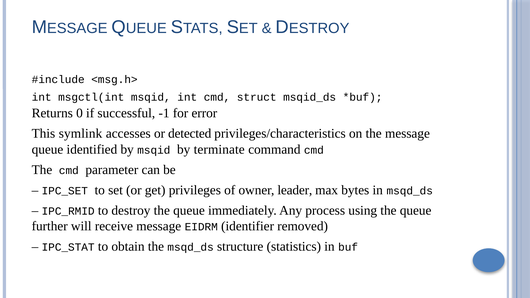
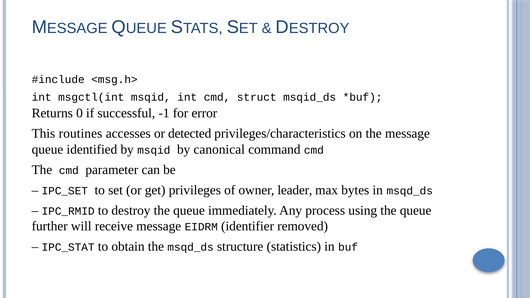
symlink: symlink -> routines (81, 134)
terminate: terminate -> canonical (219, 149)
